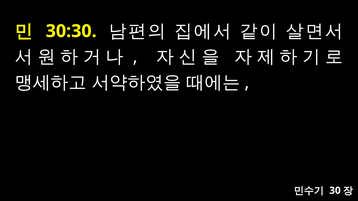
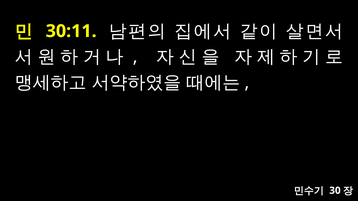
30:30: 30:30 -> 30:11 (71, 31)
